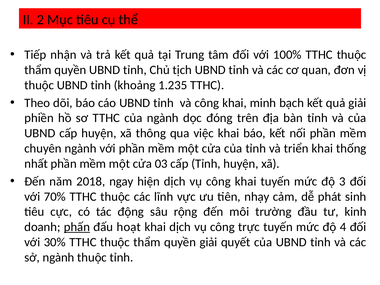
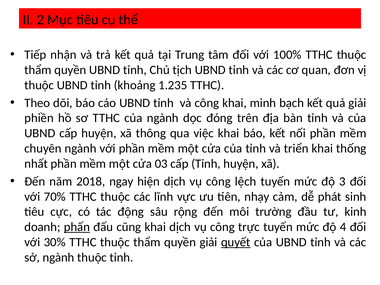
vụ công khai: khai -> lệch (246, 181)
hoạt: hoạt -> cũng (129, 227)
quyết underline: none -> present (236, 242)
